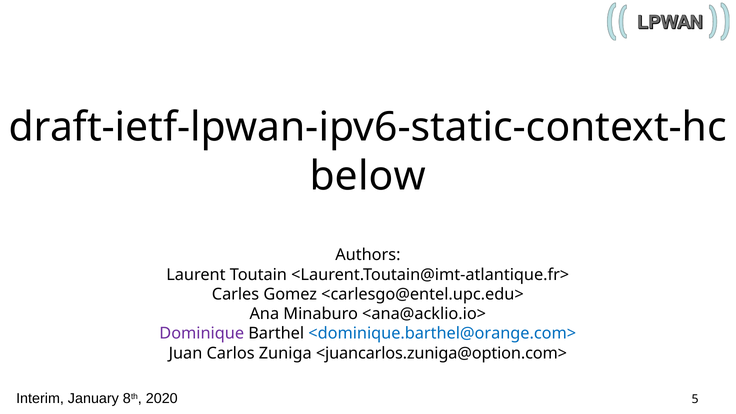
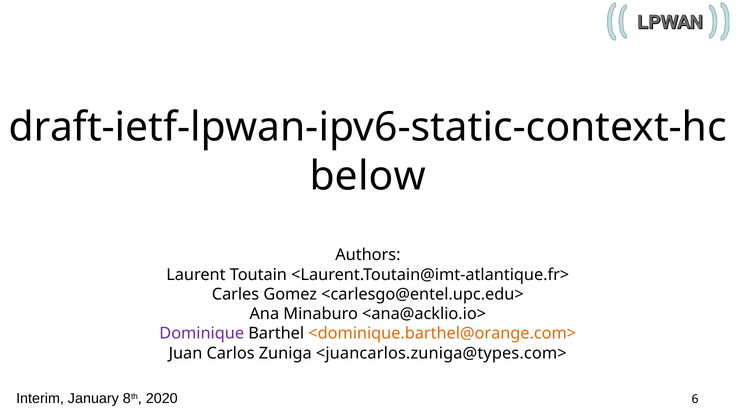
<dominique.barthel@orange.com> colour: blue -> orange (442, 334)
<juancarlos.zuniga@option.com>: <juancarlos.zuniga@option.com> -> <juancarlos.zuniga@types.com> (441, 353)
5: 5 -> 6 (695, 399)
